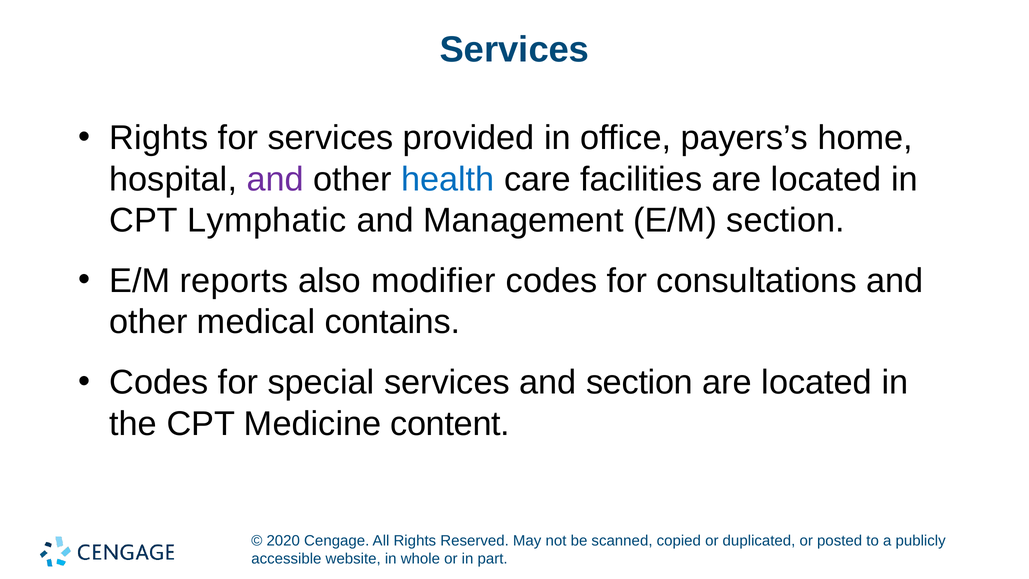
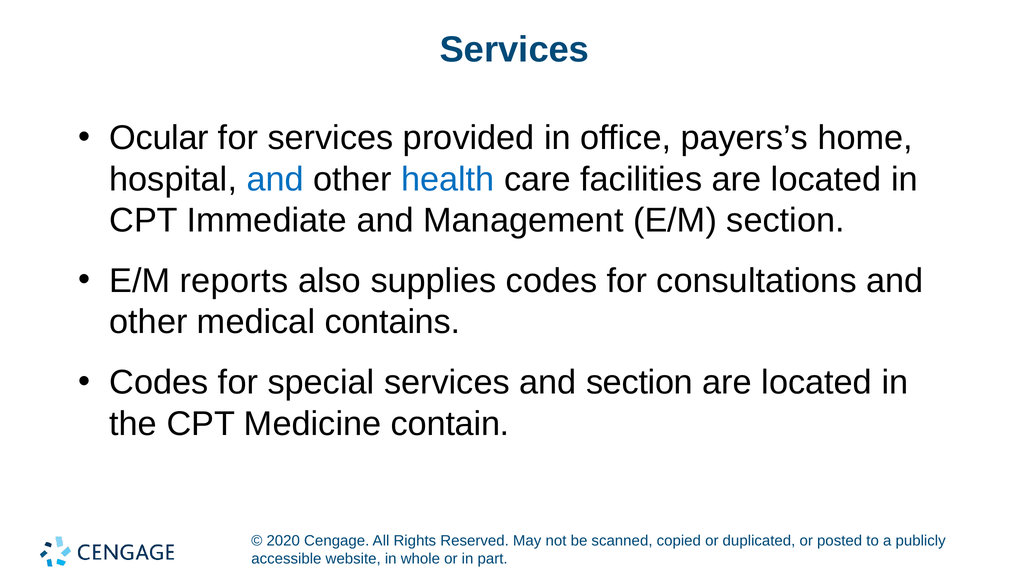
Rights: Rights -> Ocular (159, 138)
and colour: purple -> blue (275, 179)
Lymphatic: Lymphatic -> Immediate (267, 220)
modifier: modifier -> supplies (433, 281)
content: content -> contain (450, 424)
